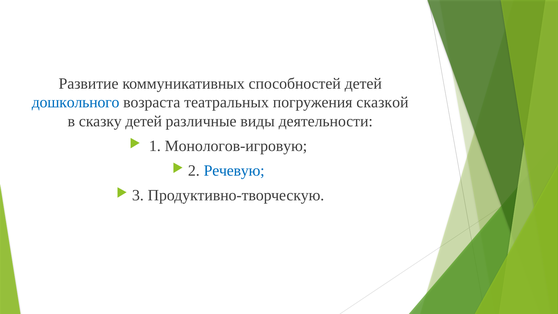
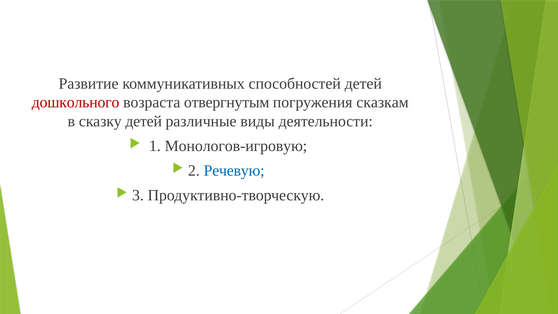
дошкольного colour: blue -> red (76, 102)
театральных: театральных -> отвергнутым (227, 102)
сказкой: сказкой -> сказкам (383, 102)
